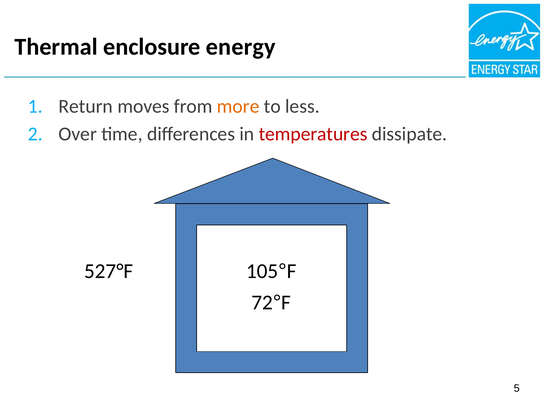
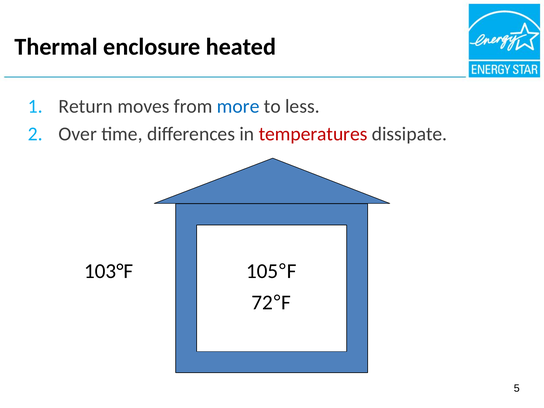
energy: energy -> heated (241, 47)
more colour: orange -> blue (238, 106)
527°F: 527°F -> 103°F (109, 271)
